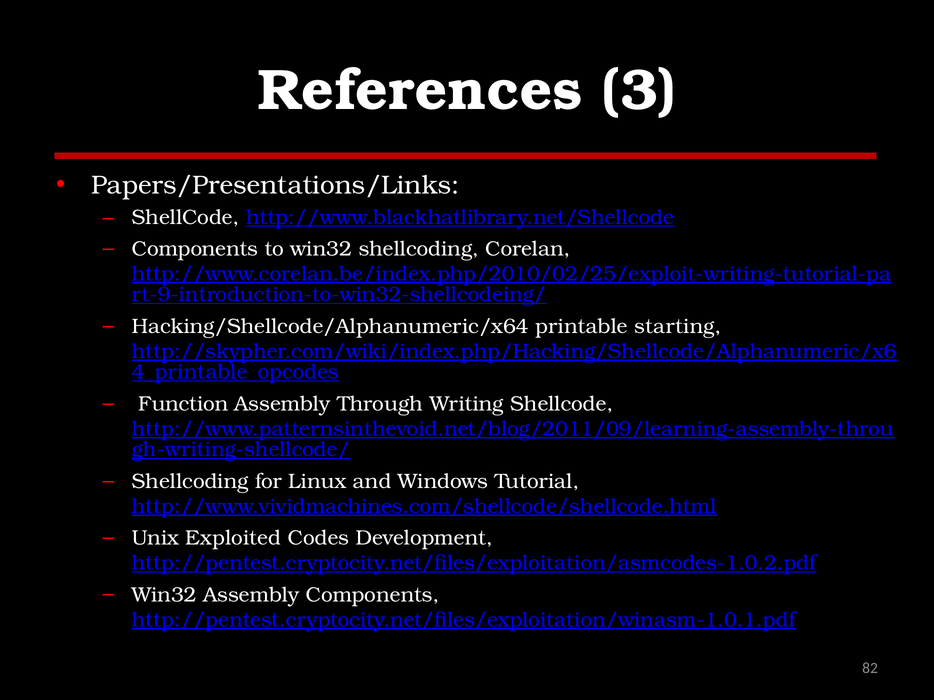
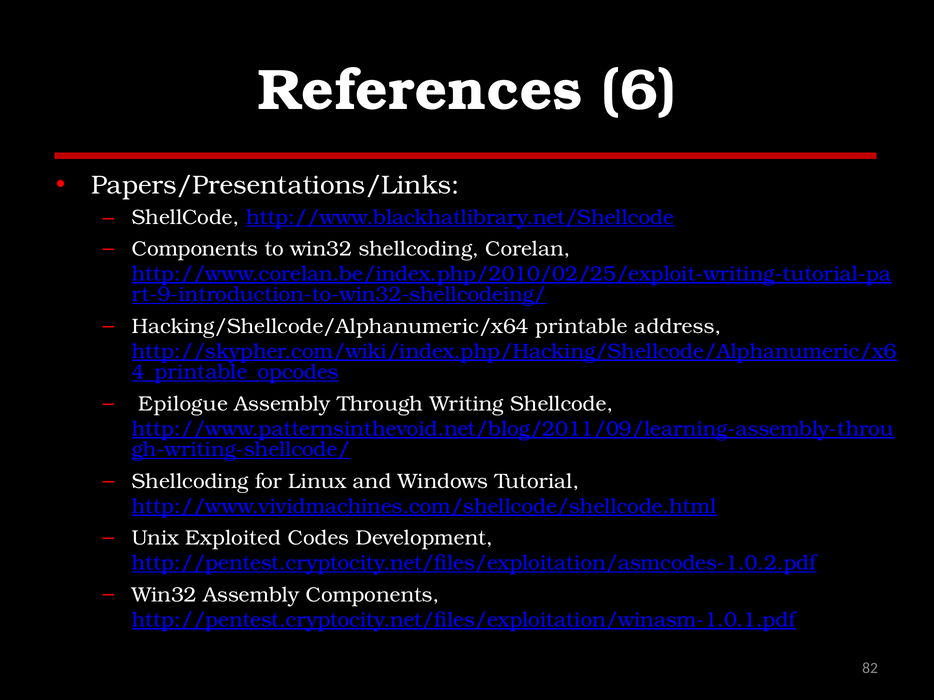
3: 3 -> 6 (639, 90)
starting: starting -> address (678, 327)
Function: Function -> Epilogue (183, 404)
